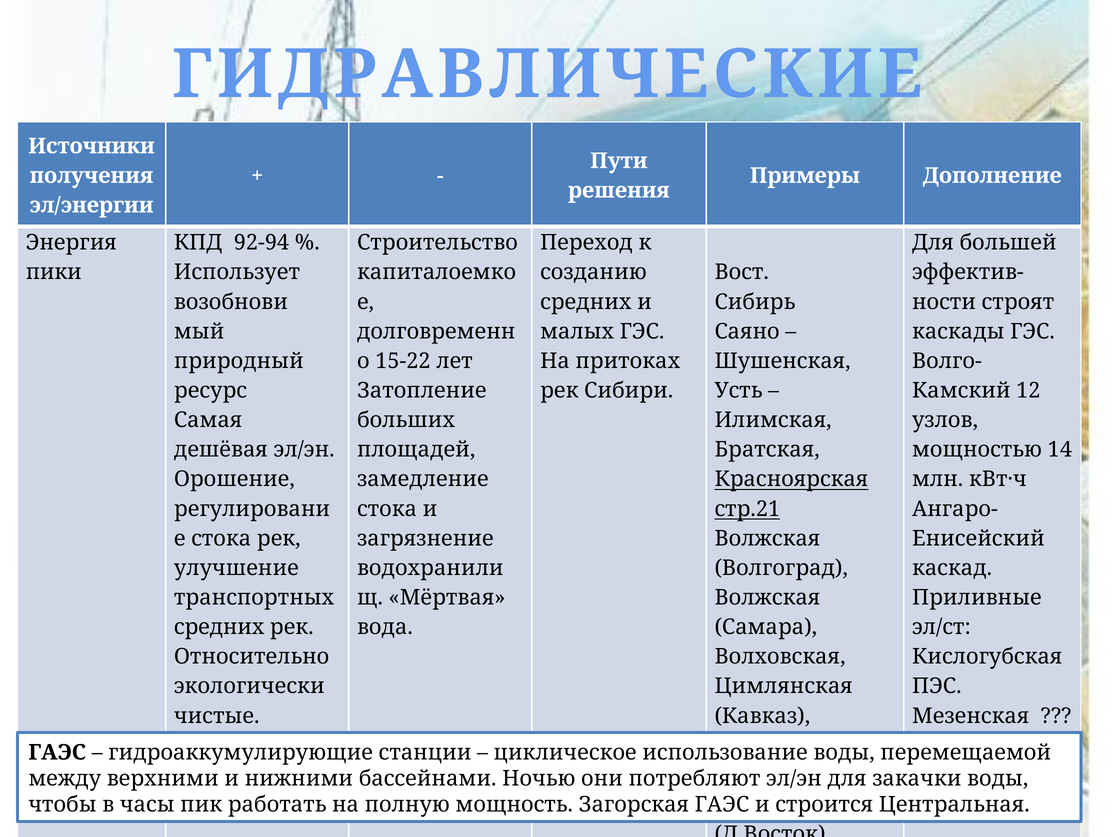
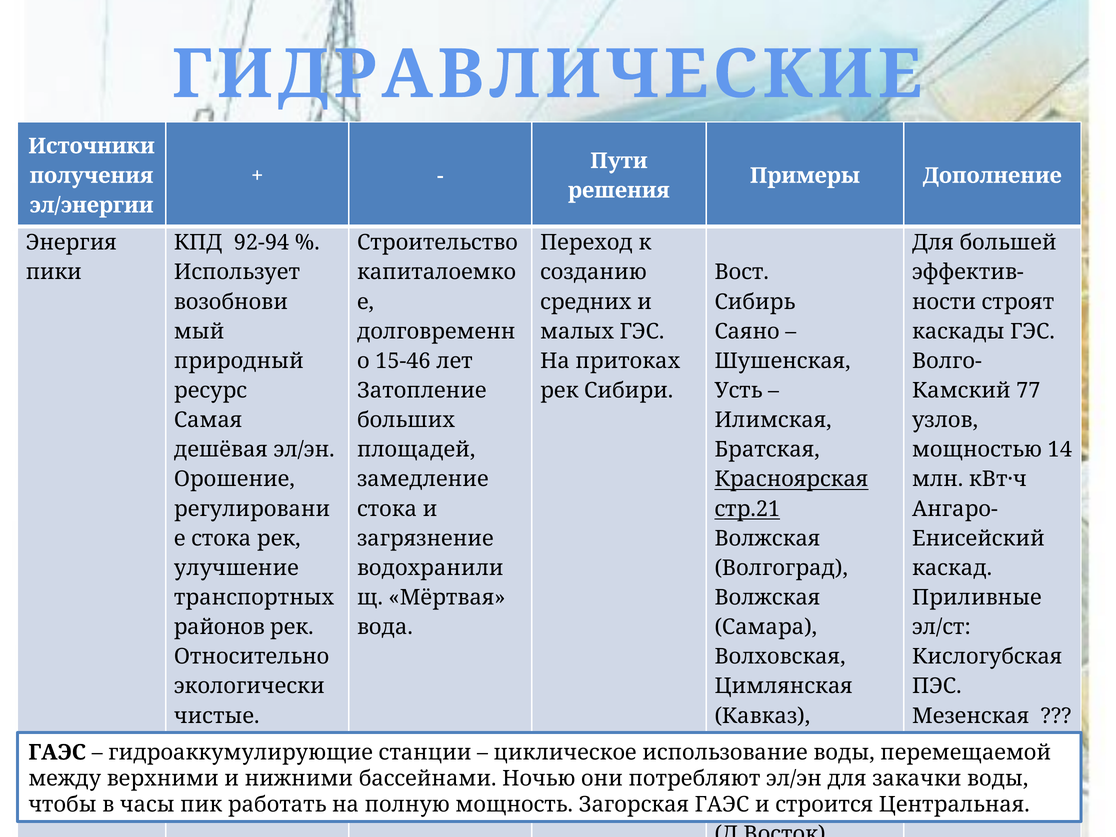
15-22: 15-22 -> 15-46 (403, 361)
12: 12 -> 77 (1028, 391)
средних: средних -> районов (219, 627)
